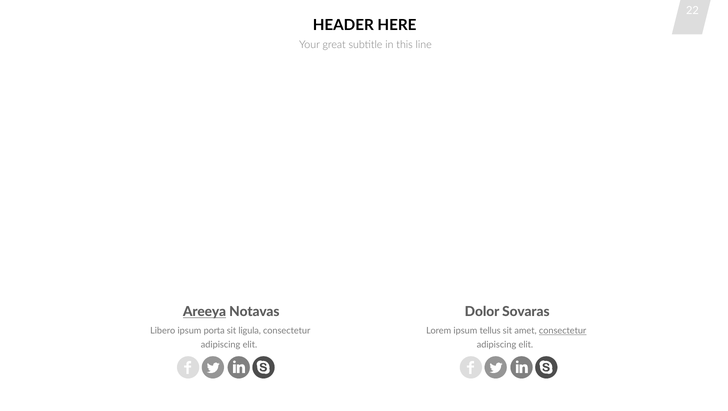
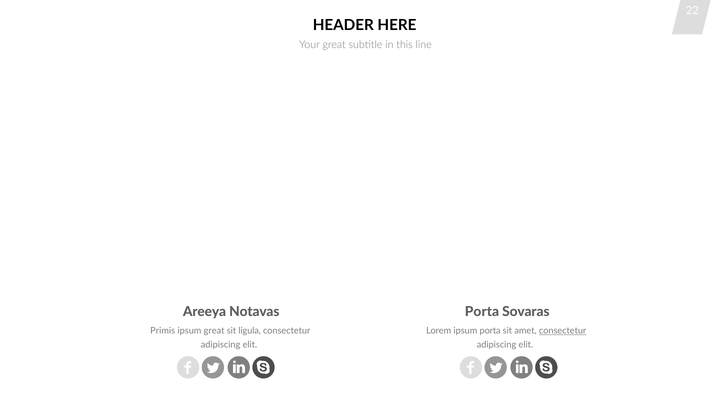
Areeya underline: present -> none (204, 312)
Dolor: Dolor -> Porta (482, 312)
Libero: Libero -> Primis (163, 330)
ipsum porta: porta -> great (214, 330)
ipsum tellus: tellus -> porta (490, 330)
